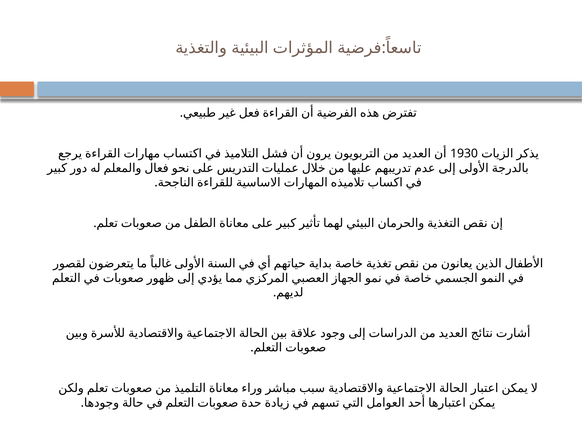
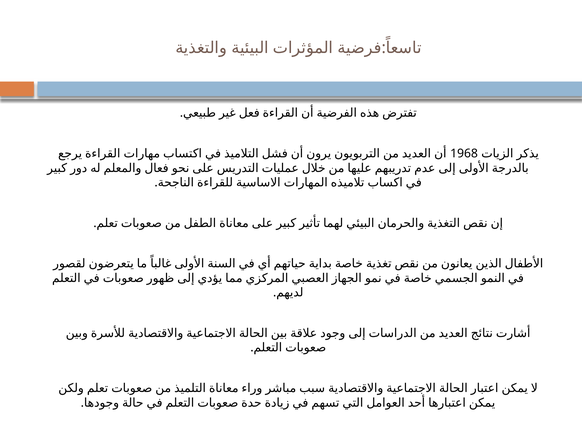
1930: 1930 -> 1968 (464, 153)
